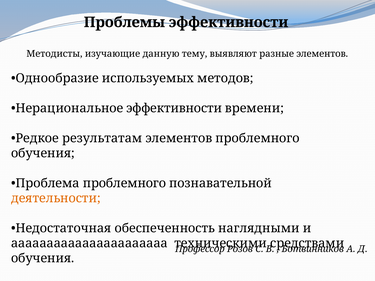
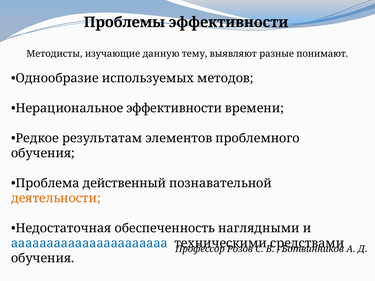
разные элементов: элементов -> понимают (322, 54)
Проблема проблемного: проблемного -> действенный (124, 183)
аааааааааааааааааааааа colour: black -> blue (89, 243)
